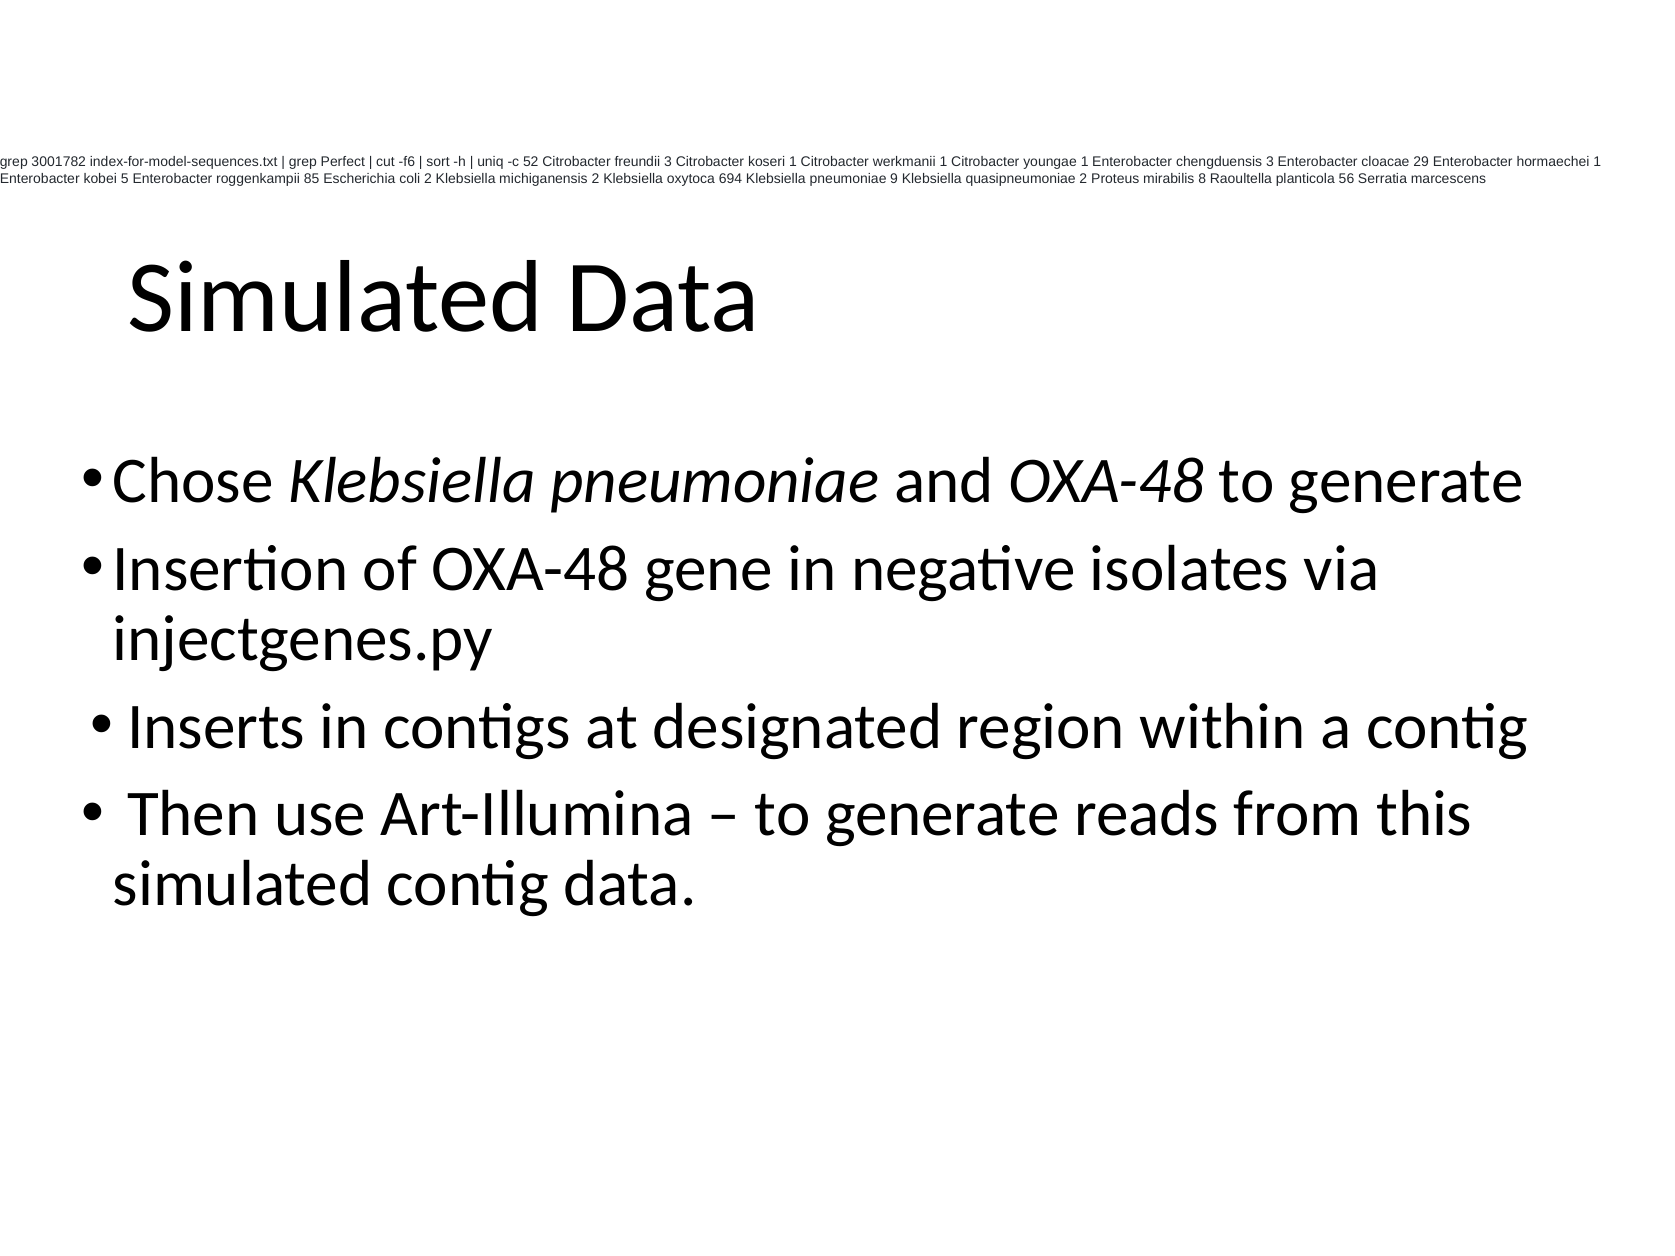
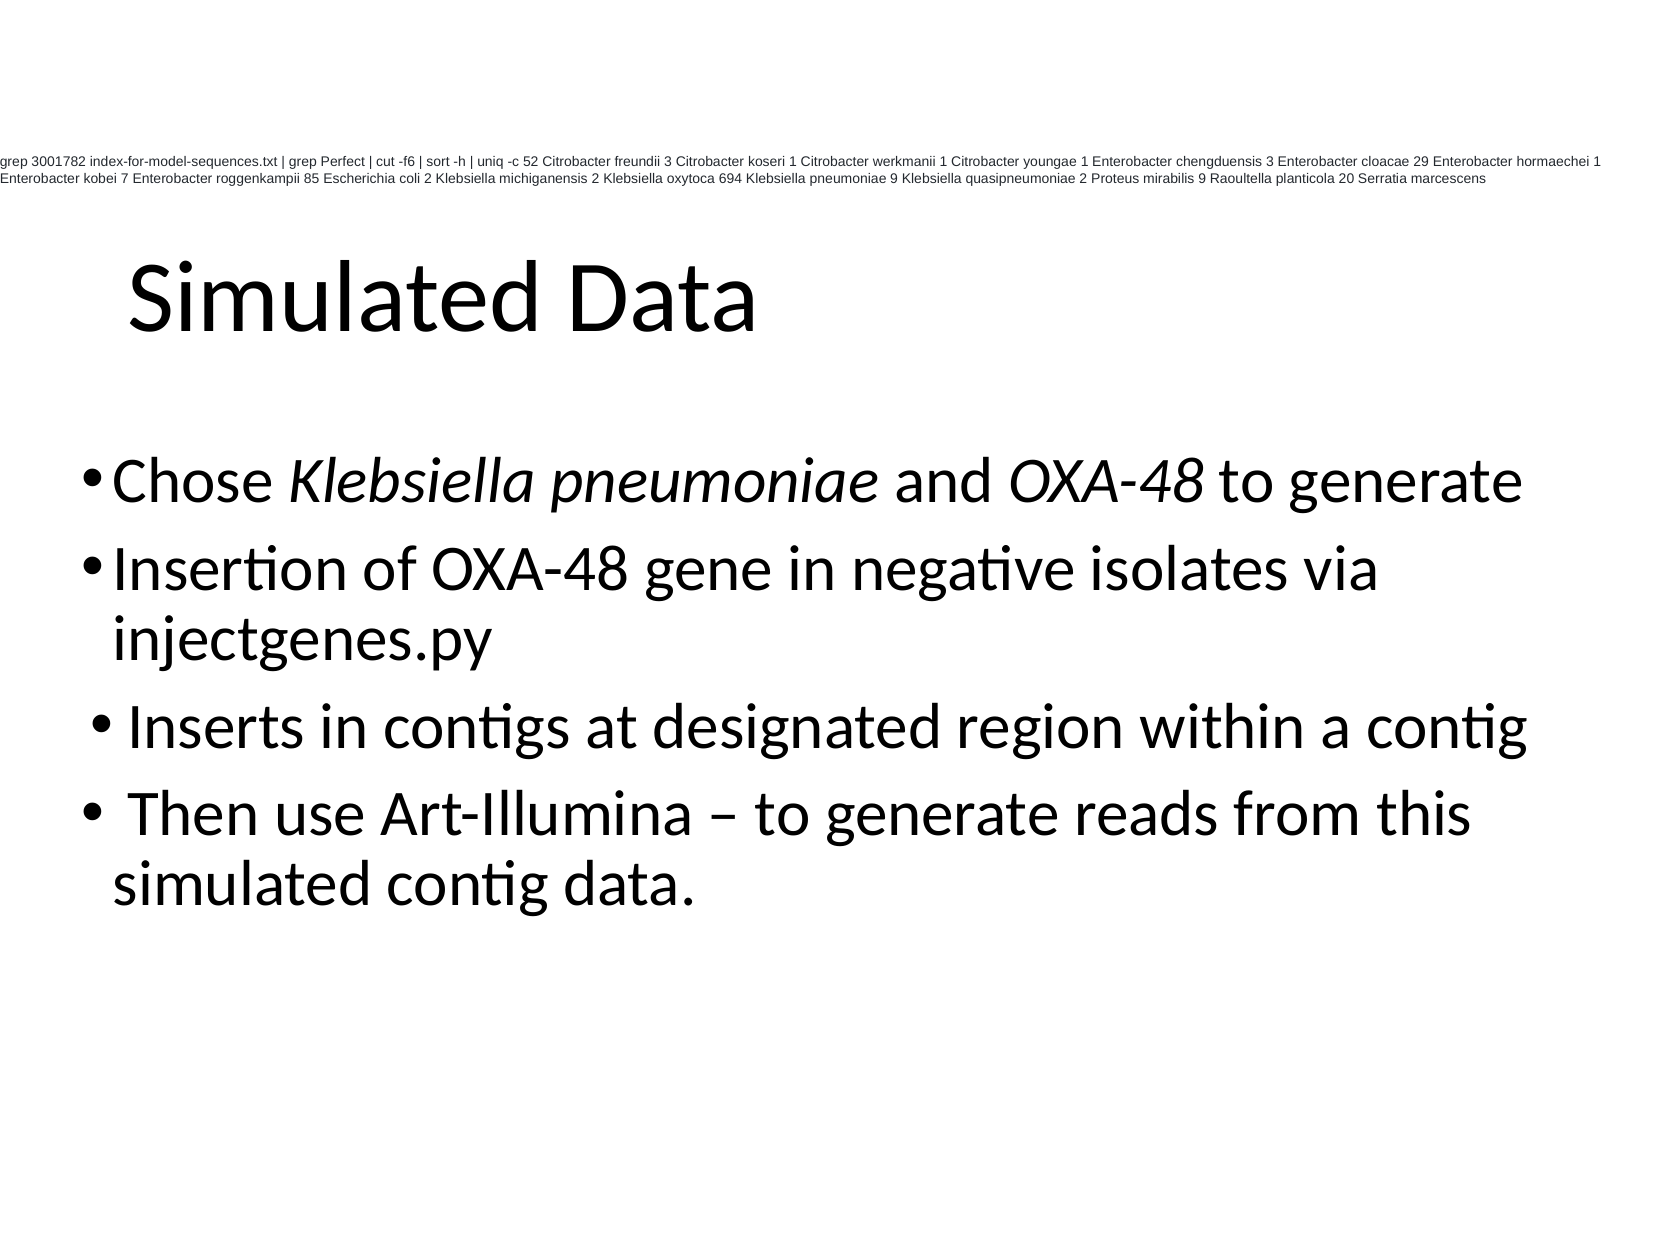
5: 5 -> 7 (125, 179)
mirabilis 8: 8 -> 9 (1202, 179)
56: 56 -> 20 (1347, 179)
